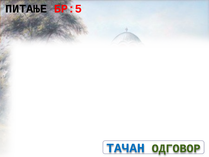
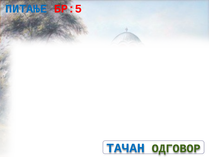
ПИТАЊЕ colour: black -> blue (26, 9)
